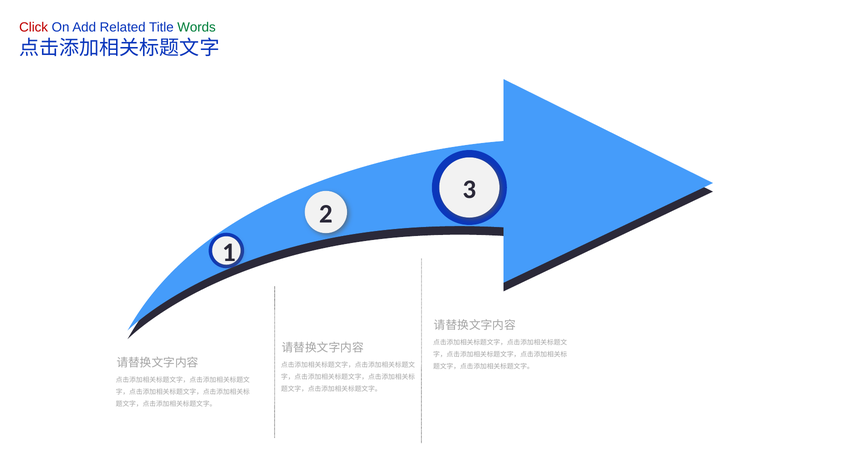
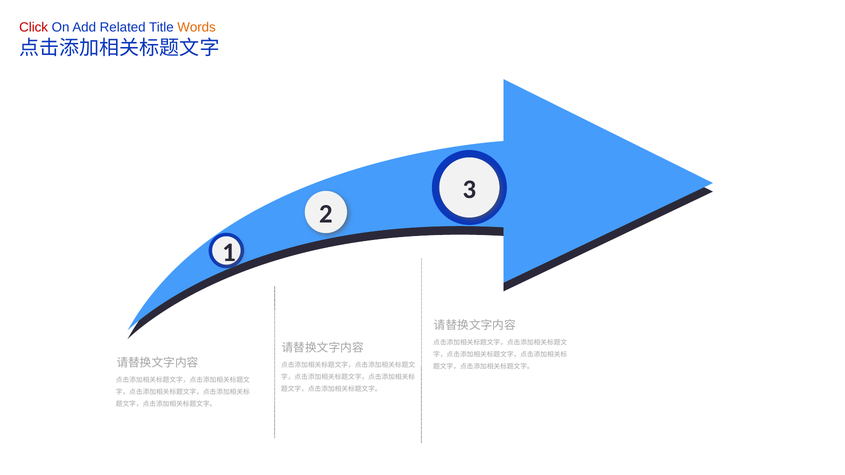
Words colour: green -> orange (197, 28)
